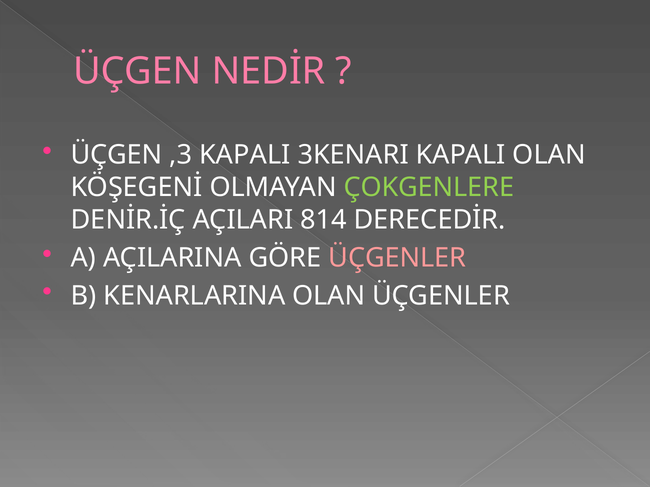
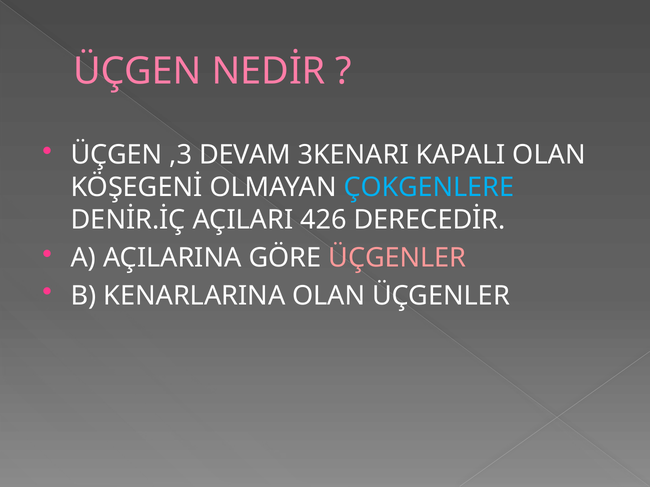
,3 KAPALI: KAPALI -> DEVAM (245, 155)
ÇOKGENLERE colour: light green -> light blue (429, 188)
814: 814 -> 426 (323, 220)
